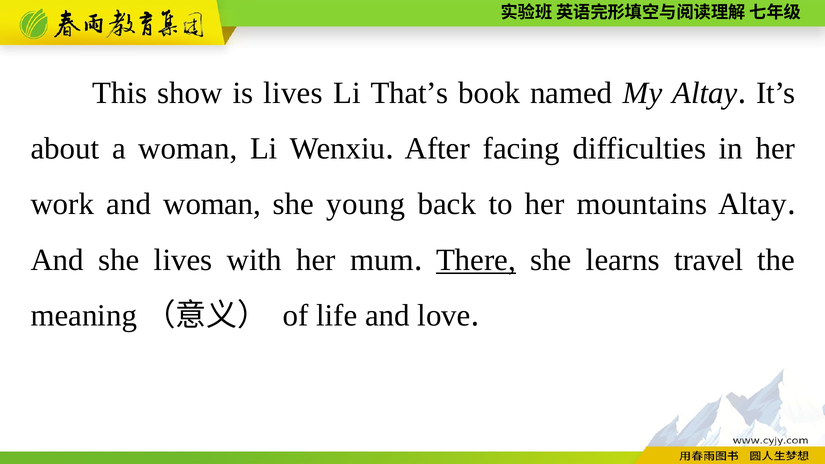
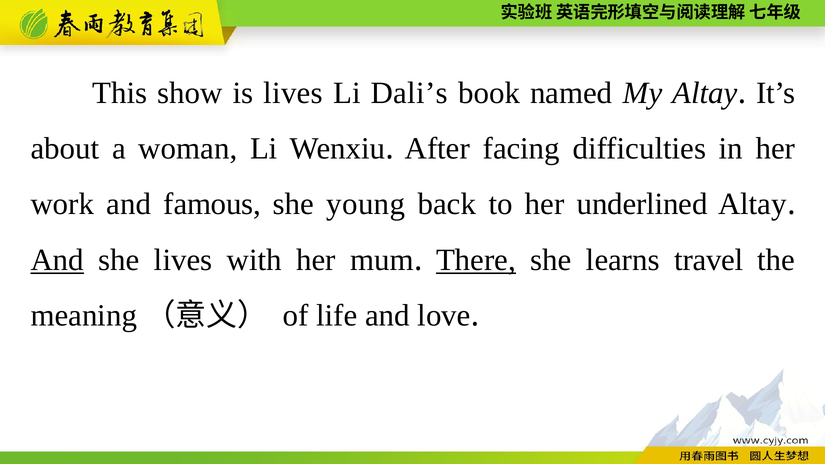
That’s: That’s -> Dali’s (409, 93)
and woman: woman -> famous (212, 204)
mountains: mountains -> underlined (642, 204)
And underline: none -> present (57, 260)
